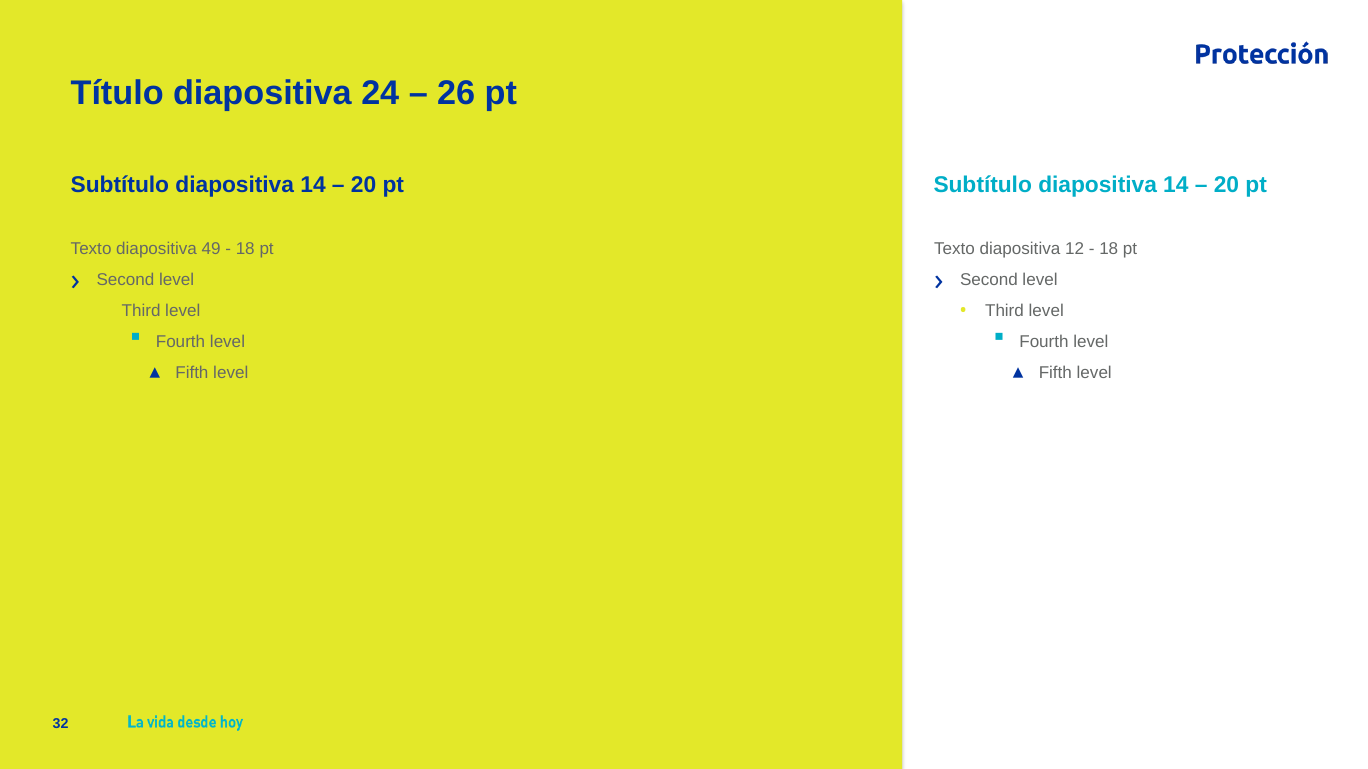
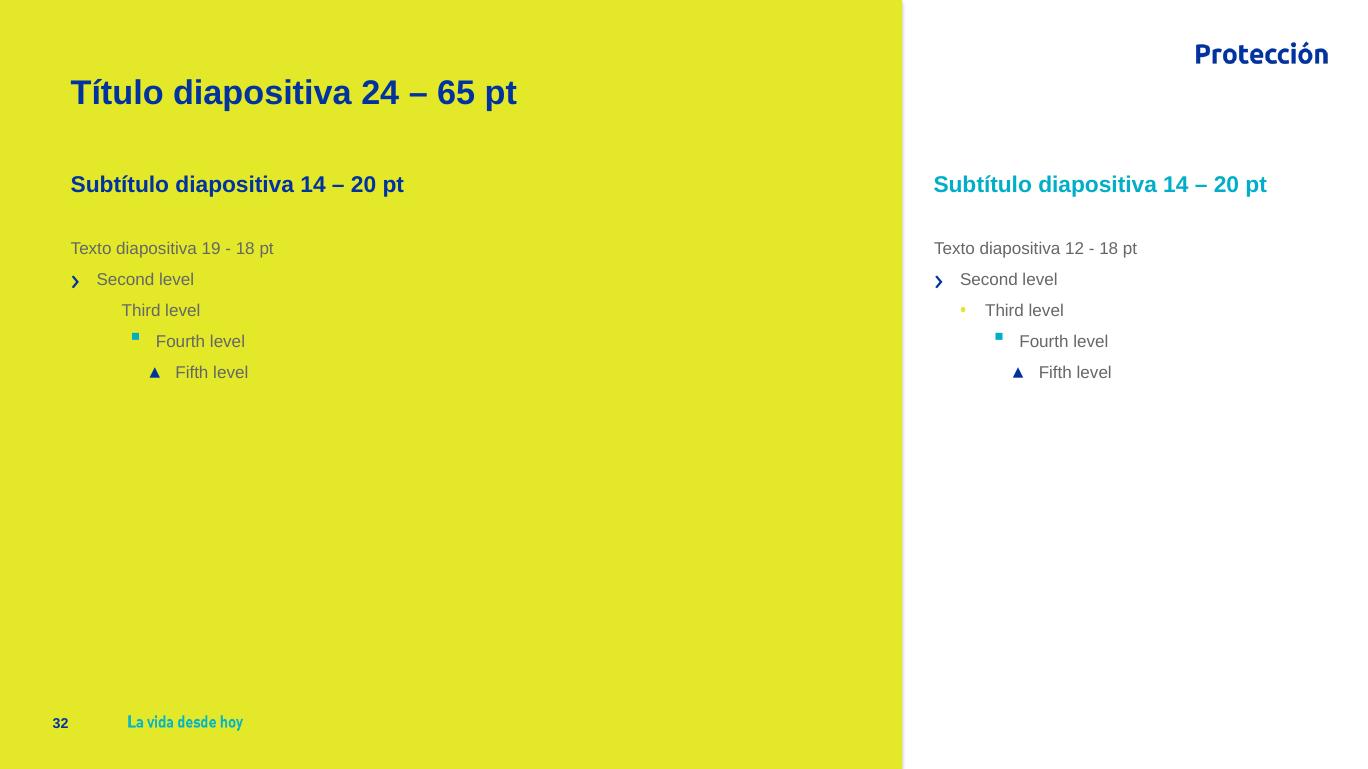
26: 26 -> 65 (456, 94)
49: 49 -> 19 (211, 249)
